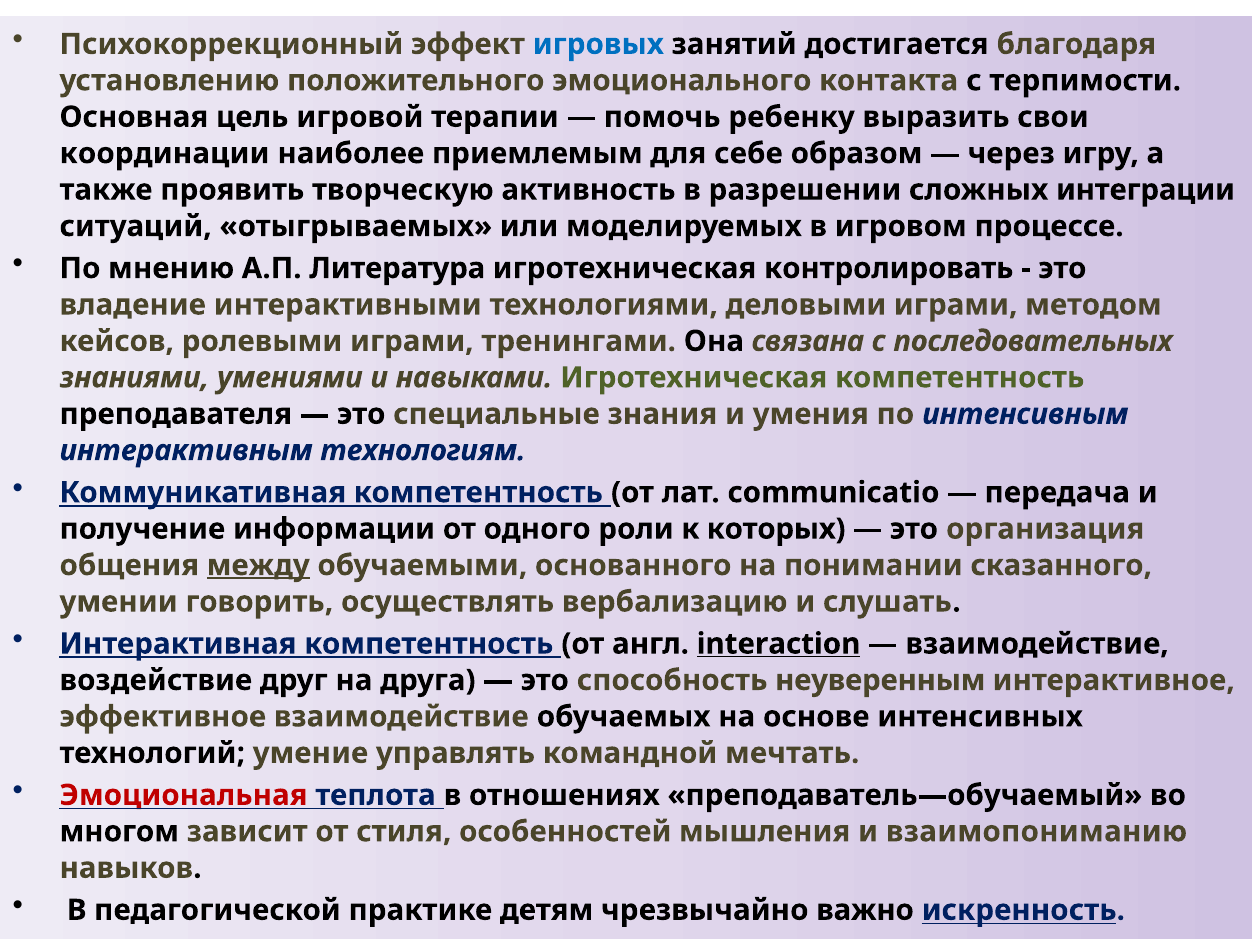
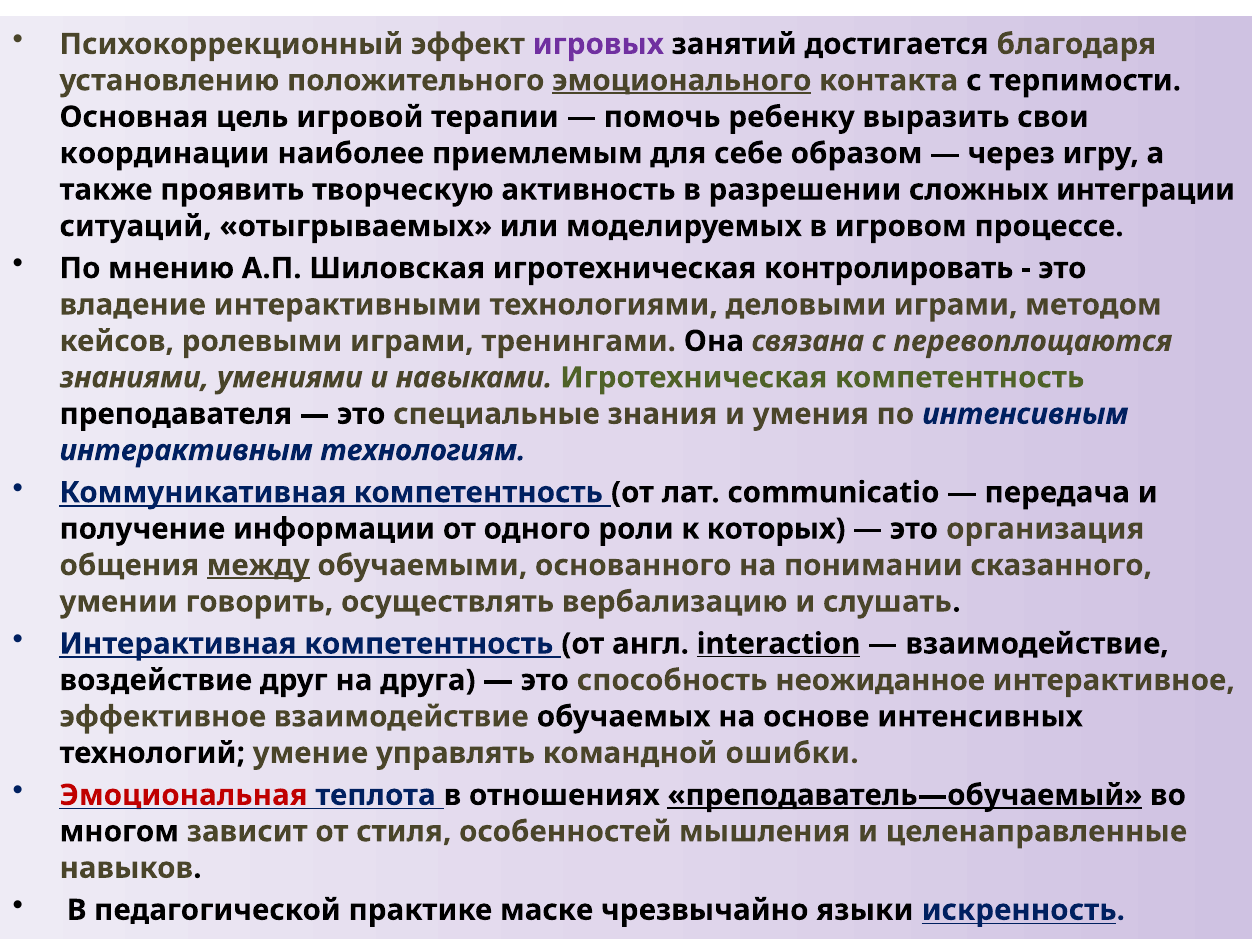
игровых colour: blue -> purple (598, 44)
эмоционального underline: none -> present (682, 81)
Литература: Литература -> Шиловская (397, 268)
последовательных: последовательных -> перевоплощаются (1033, 341)
неуверенным: неуверенным -> неожиданное (880, 680)
мечтать: мечтать -> ошибки (792, 753)
преподаватель—обучаемый underline: none -> present (905, 795)
взаимопониманию: взаимопониманию -> целенаправленные (1037, 832)
детям: детям -> маске (547, 910)
важно: важно -> языки (865, 910)
